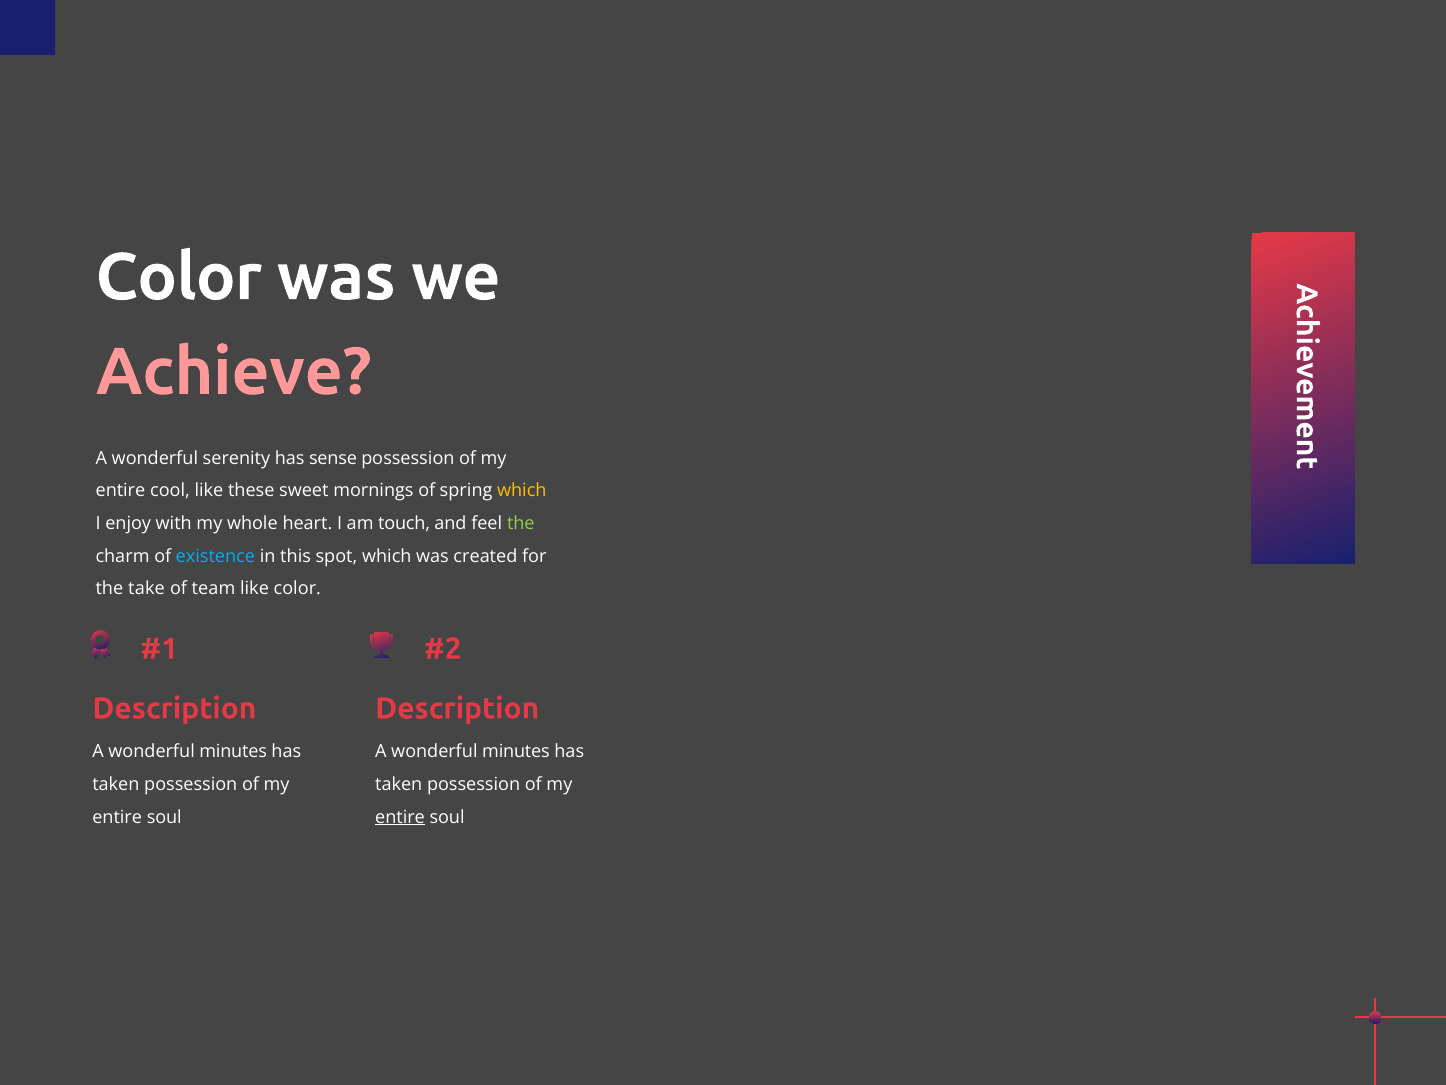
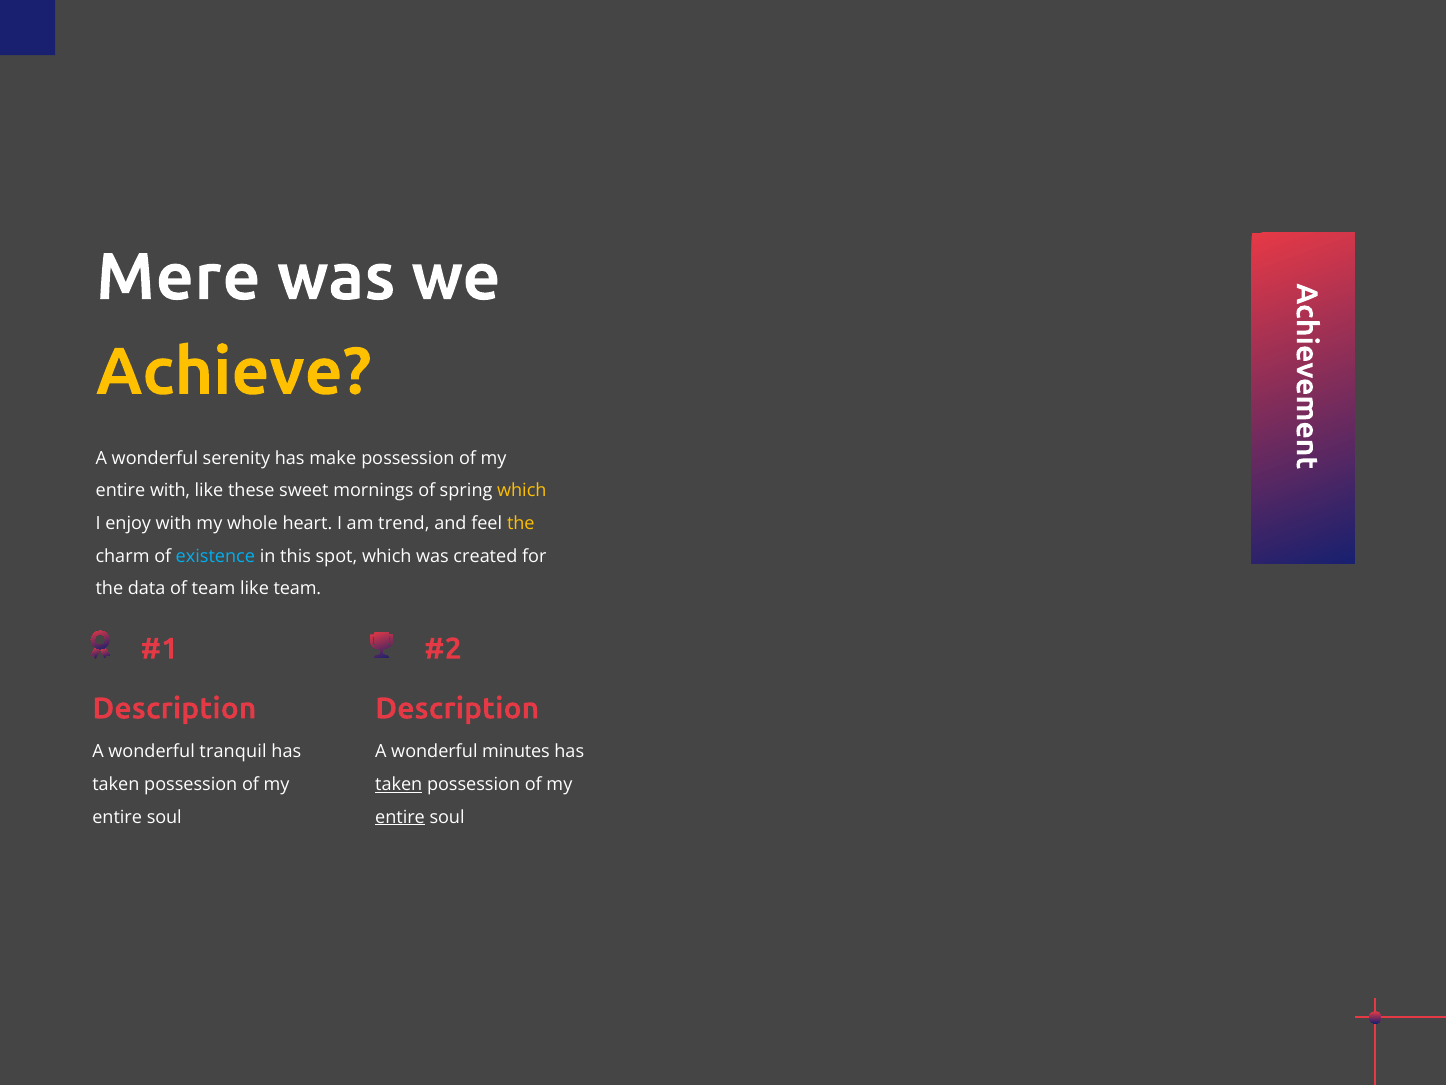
Color: Color -> Mere (178, 277)
Achieve colour: pink -> yellow (234, 372)
sense: sense -> make (333, 458)
entire cool: cool -> with (170, 491)
touch: touch -> trend (404, 523)
the colour: light green -> yellow (521, 523)
take: take -> data (147, 589)
like color: color -> team (297, 589)
minutes: minutes -> tranquil (233, 751)
taken underline: none -> present (399, 784)
